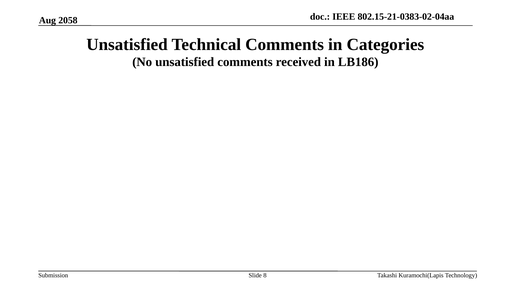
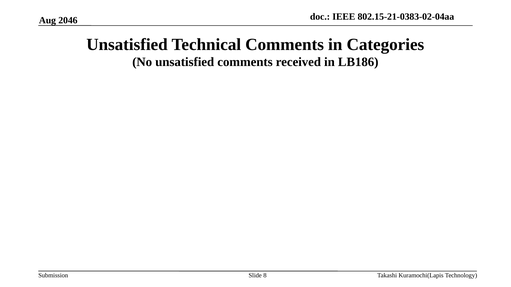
2058: 2058 -> 2046 (68, 20)
